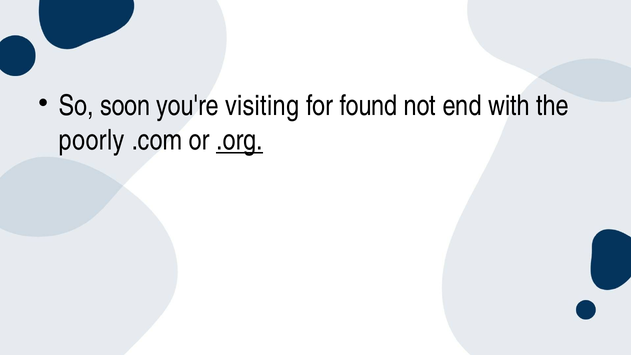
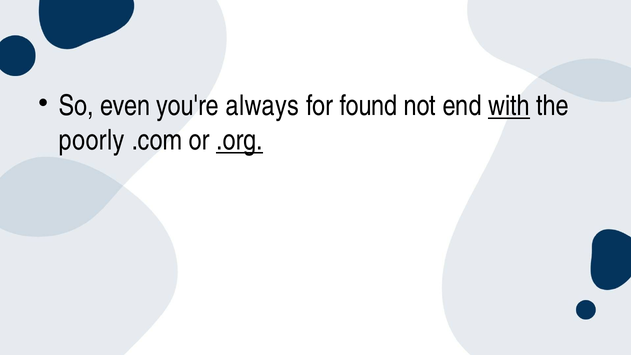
soon: soon -> even (125, 106)
visiting: visiting -> always (262, 106)
with underline: none -> present (509, 106)
